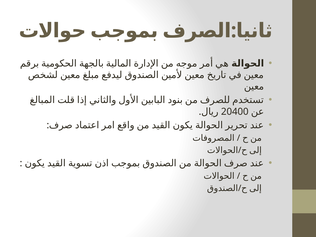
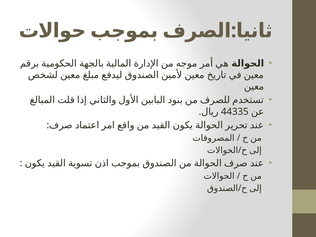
20400: 20400 -> 44335 (235, 112)
